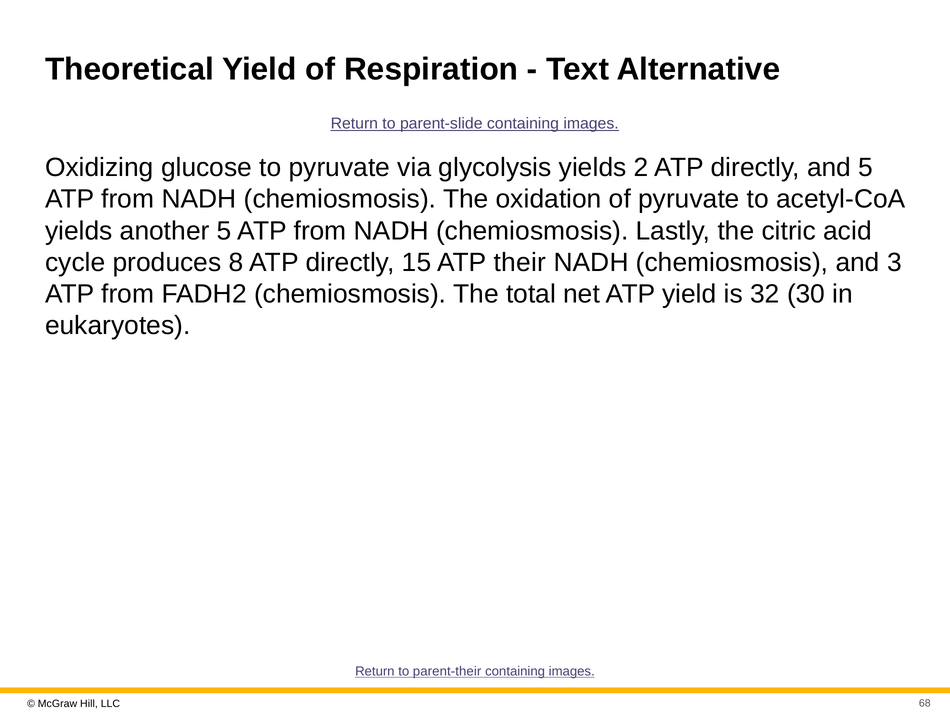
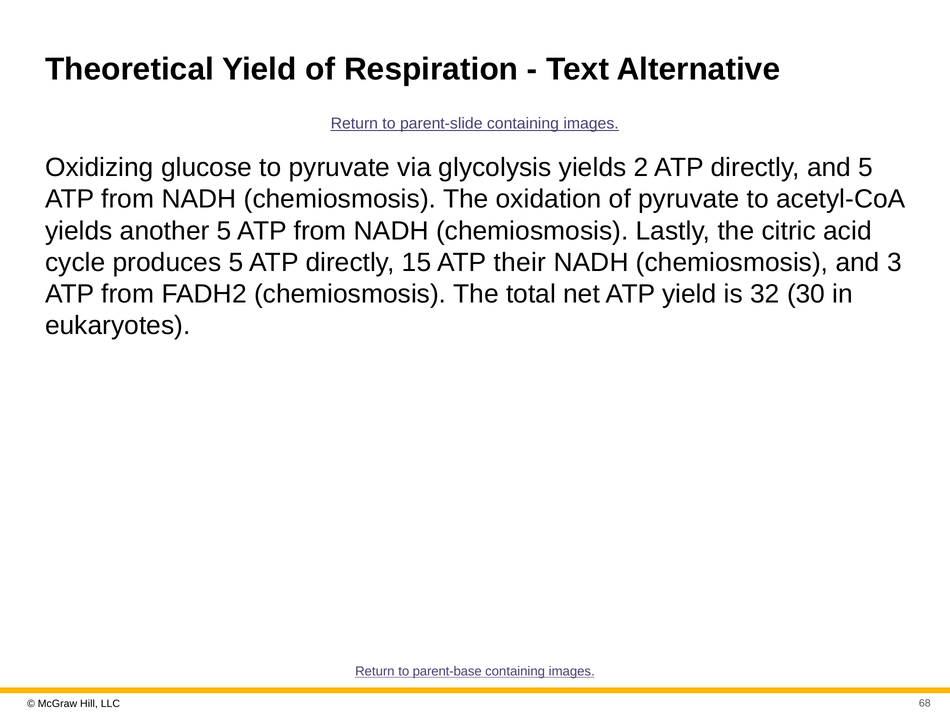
produces 8: 8 -> 5 (236, 263)
parent-their: parent-their -> parent-base (447, 672)
